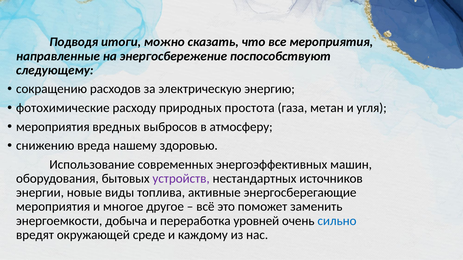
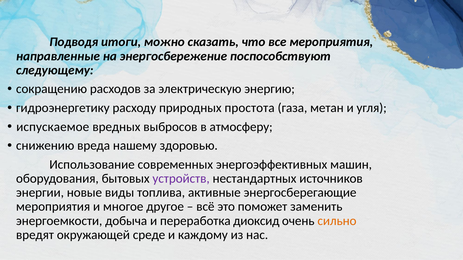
фотохимические: фотохимические -> гидроэнергетику (63, 108)
мероприятия: мероприятия -> испускаемое (53, 127)
уровней: уровней -> диоксид (256, 221)
сильно colour: blue -> orange (337, 221)
